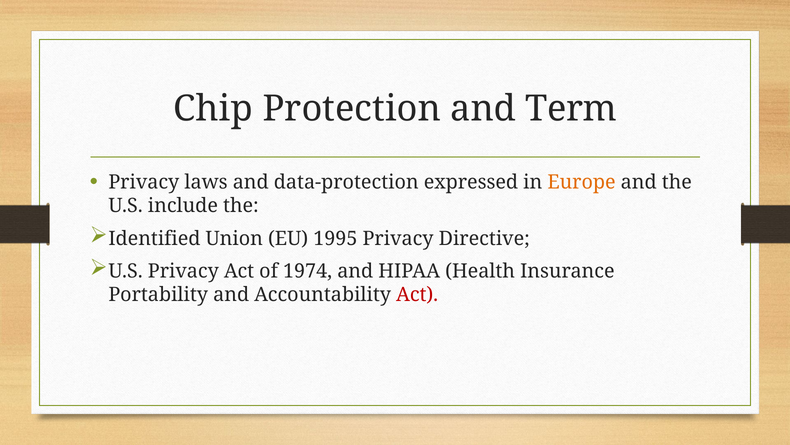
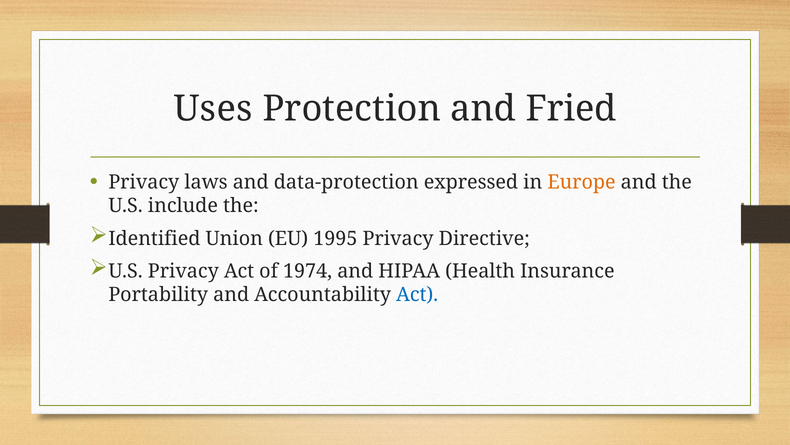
Chip: Chip -> Uses (213, 108)
Term: Term -> Fried (571, 108)
Act colour: red -> blue (417, 294)
